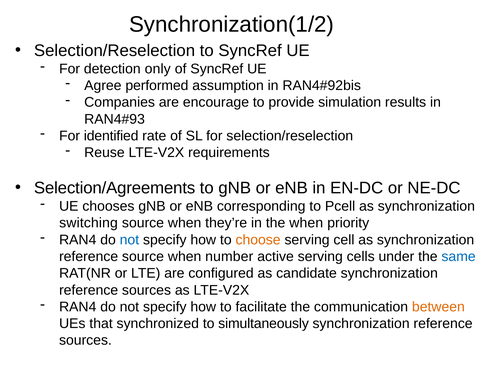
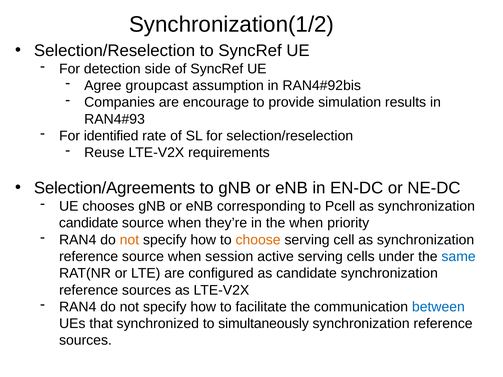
only: only -> side (158, 69)
performed: performed -> groupcast (157, 86)
switching: switching -> candidate (89, 223)
not colour: blue -> orange (129, 240)
number: number -> session (229, 257)
between colour: orange -> blue (438, 307)
